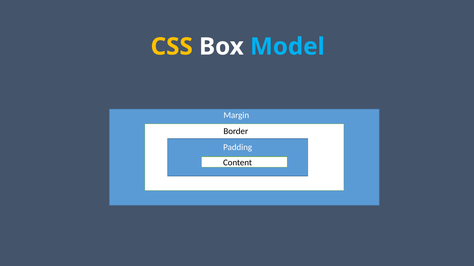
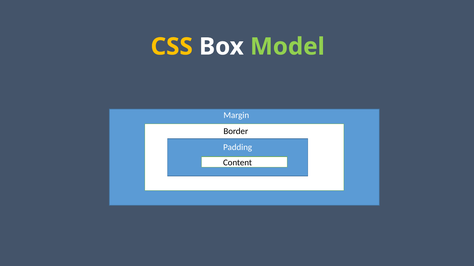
Model colour: light blue -> light green (287, 47)
